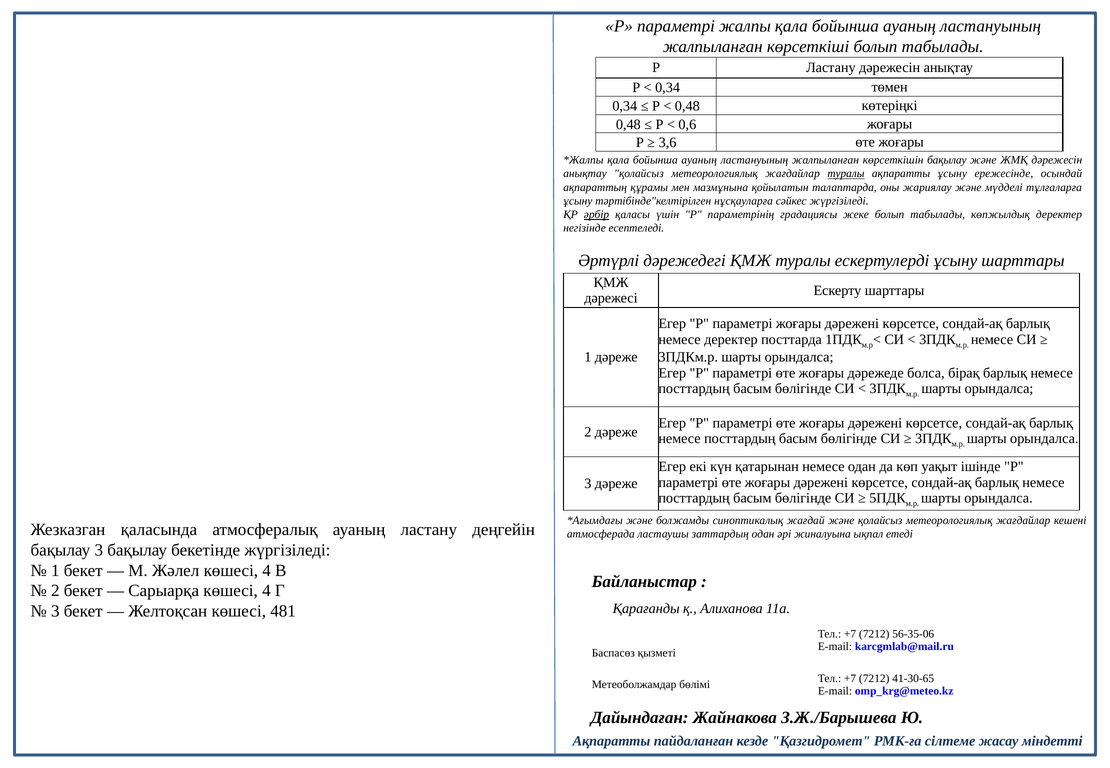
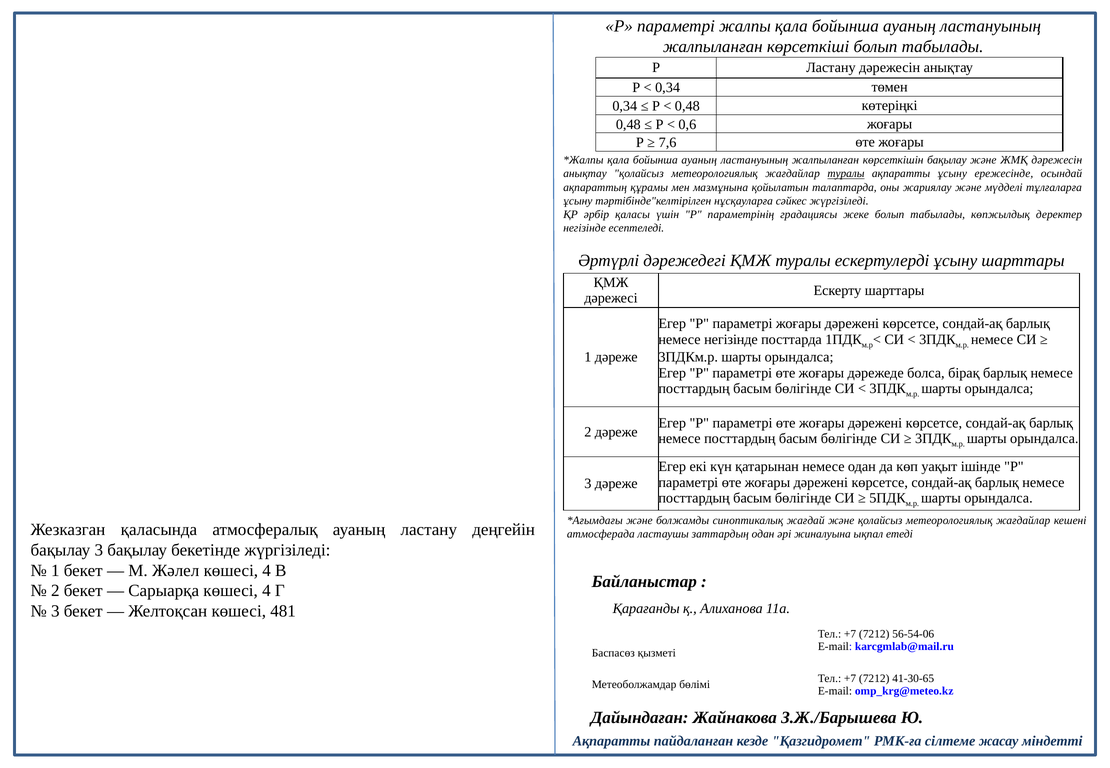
3,6: 3,6 -> 7,6 (668, 143)
әрбір underline: present -> none (597, 215)
немесе деректер: деректер -> негізінде (731, 340)
56-35-06: 56-35-06 -> 56-54-06 (913, 634)
